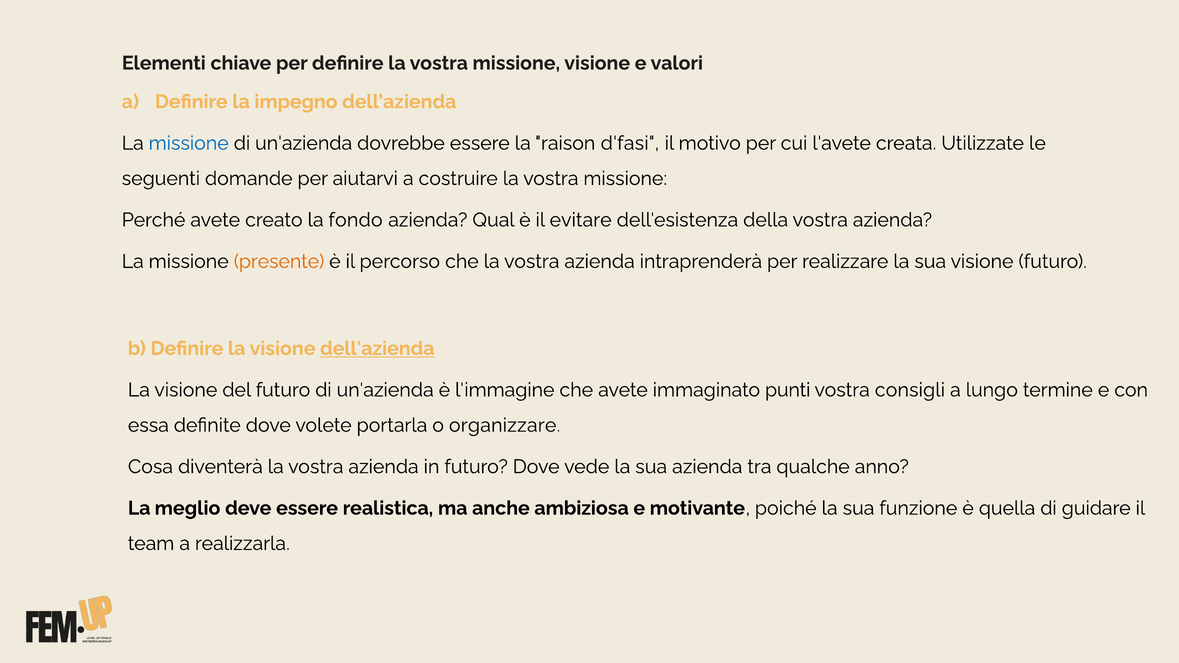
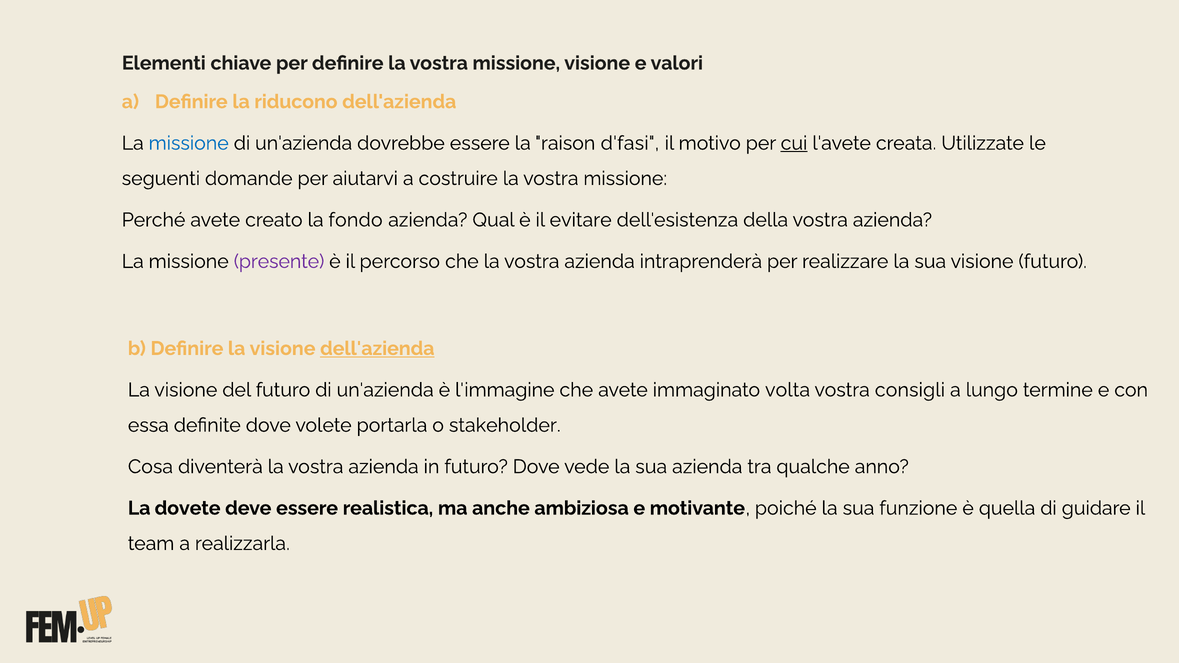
impegno: impegno -> riducono (296, 102)
cui underline: none -> present (794, 143)
presente colour: orange -> purple (279, 261)
punti: punti -> volta (788, 390)
organizzare: organizzare -> stakeholder (505, 425)
meglio: meglio -> dovete (188, 508)
